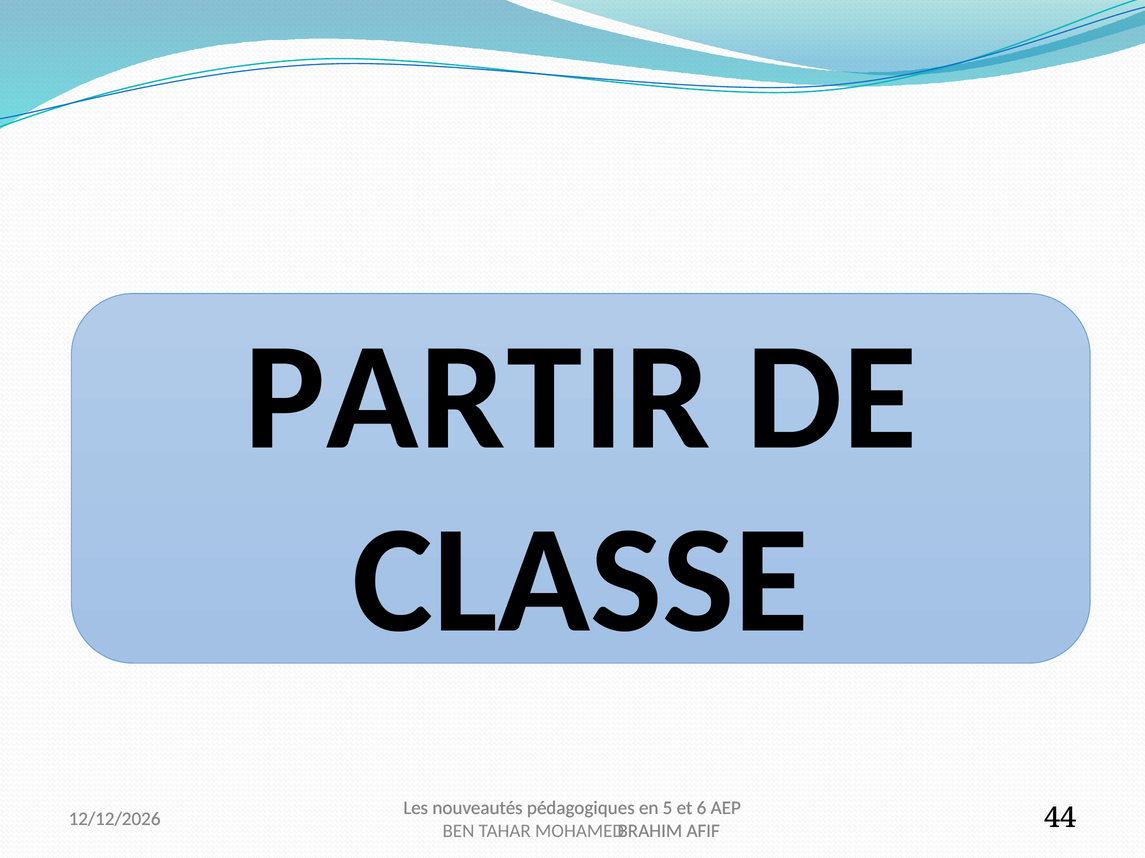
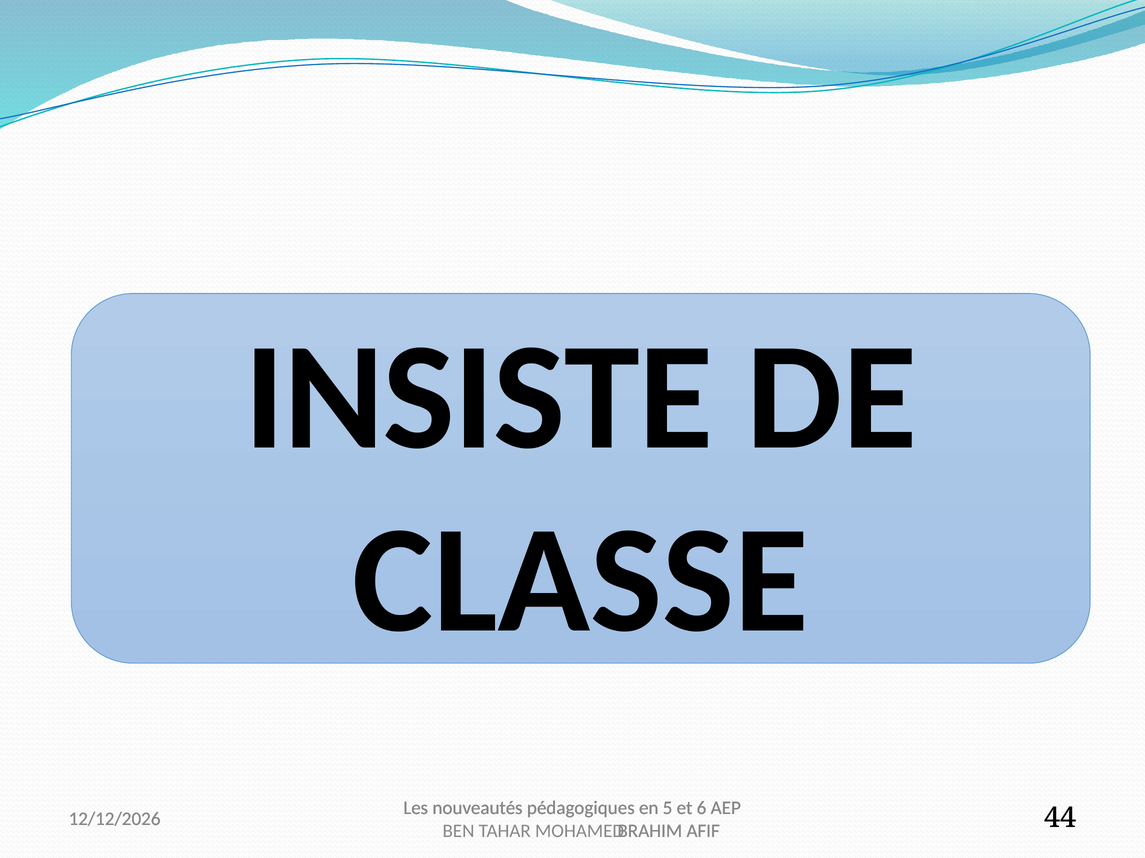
PARTIR: PARTIR -> INSISTE (479, 398)
